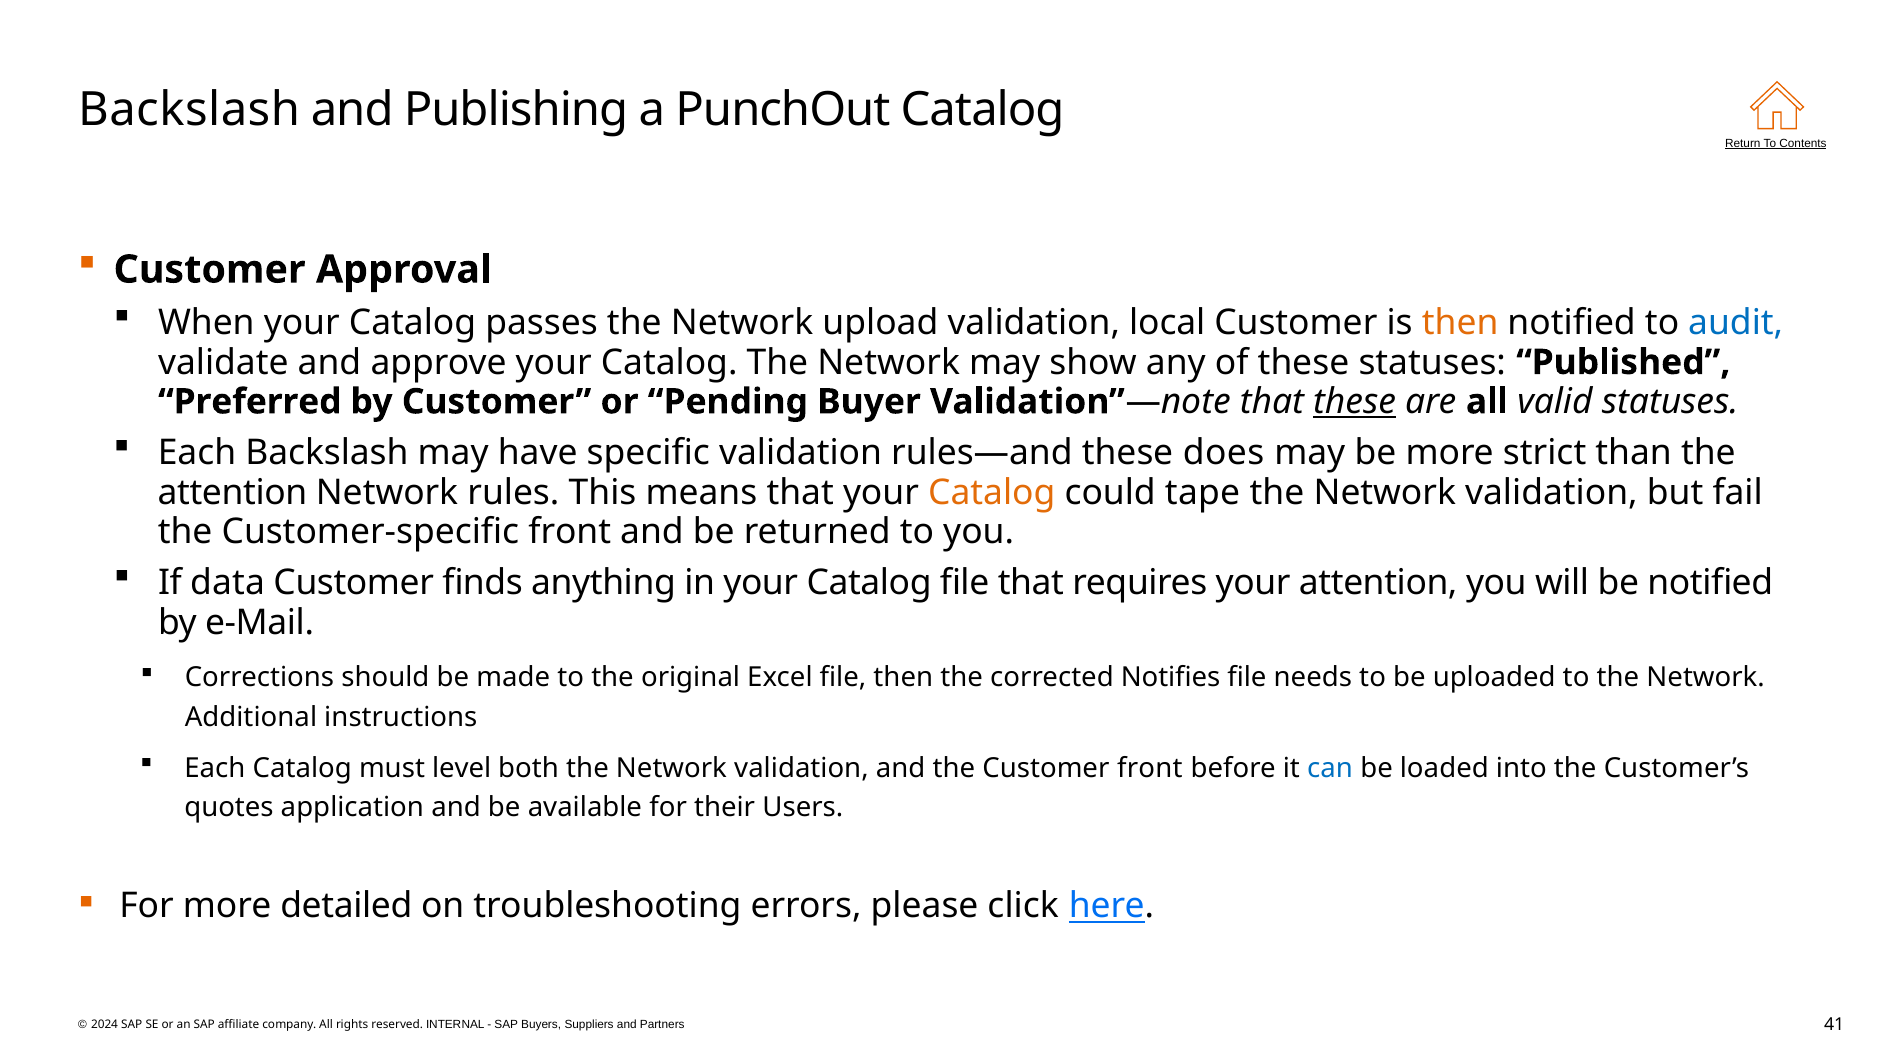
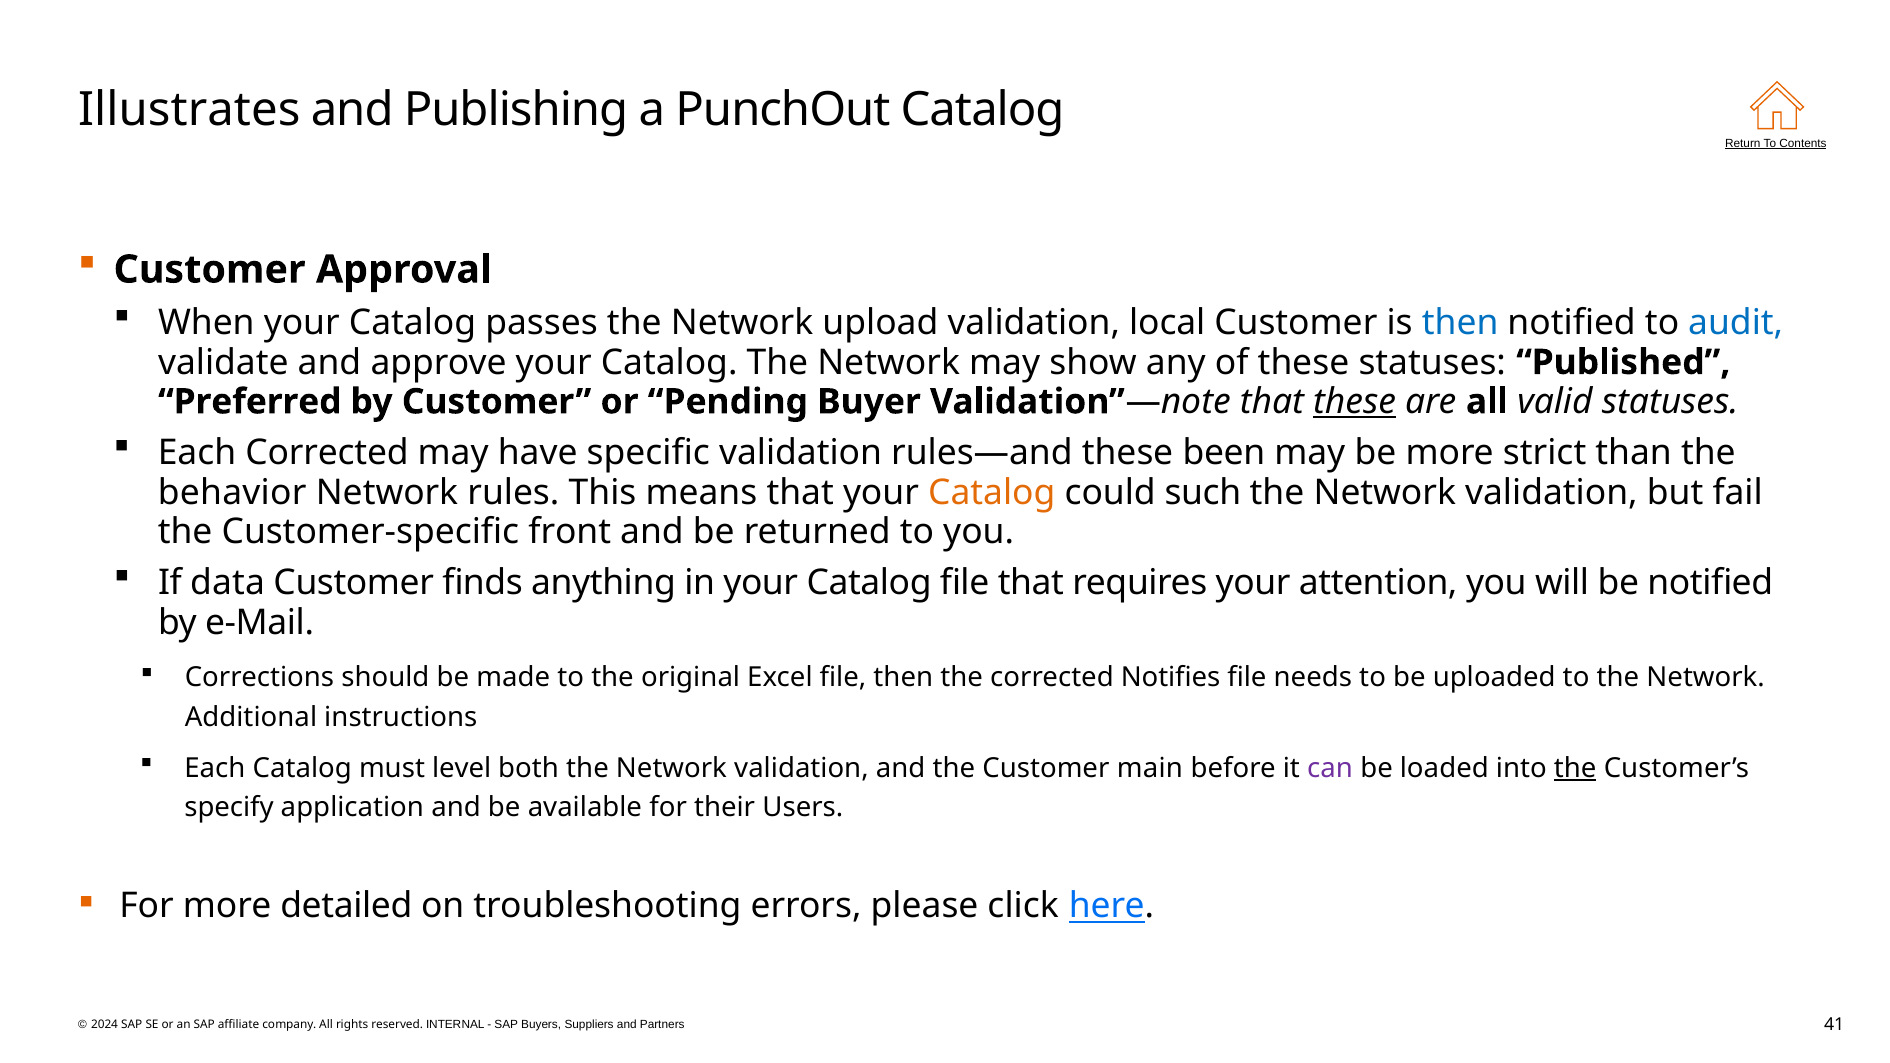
Backslash: Backslash -> Illustrates (189, 110)
then colour: orange -> blue (1460, 323)
Each Backslash: Backslash -> Corrected (327, 453)
does: does -> been (1224, 453)
attention: attention -> behavior (232, 492)
tape: tape -> such (1203, 492)
Customer front: front -> main (1150, 768)
can colour: blue -> purple (1330, 768)
the underline: none -> present (1575, 768)
quotes: quotes -> specify (229, 808)
